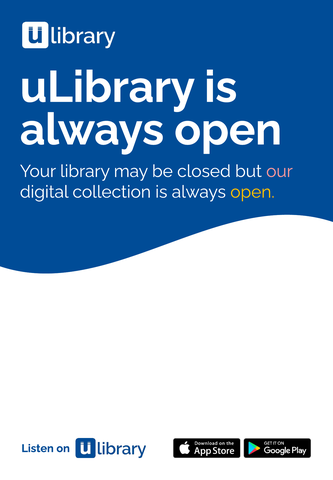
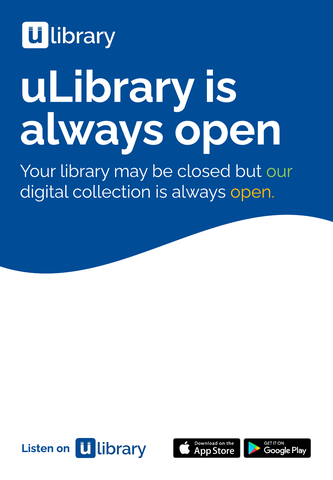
our colour: pink -> light green (279, 172)
